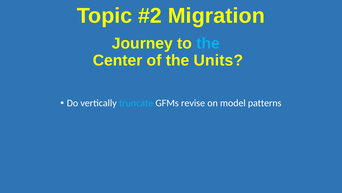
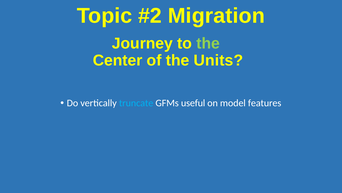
the colour: light blue -> light green (208, 43)
revise: revise -> useful (193, 103)
patterns: patterns -> features (265, 103)
